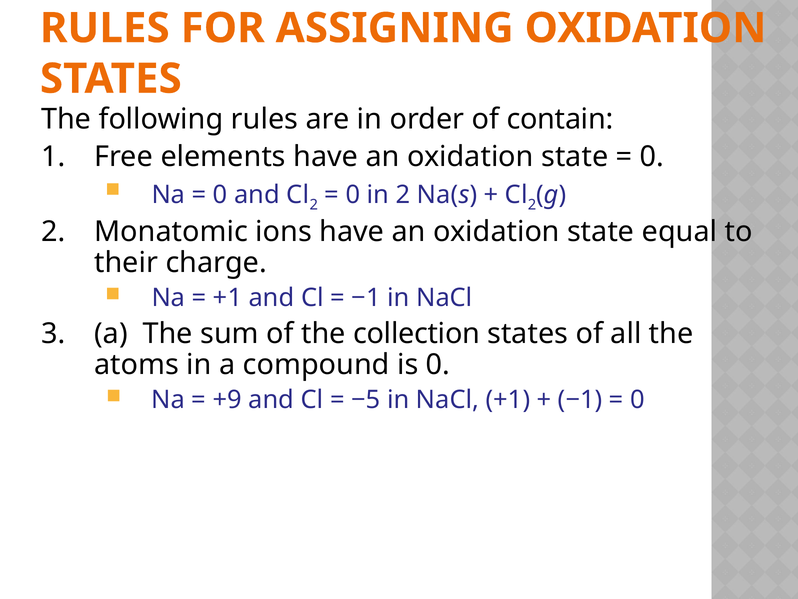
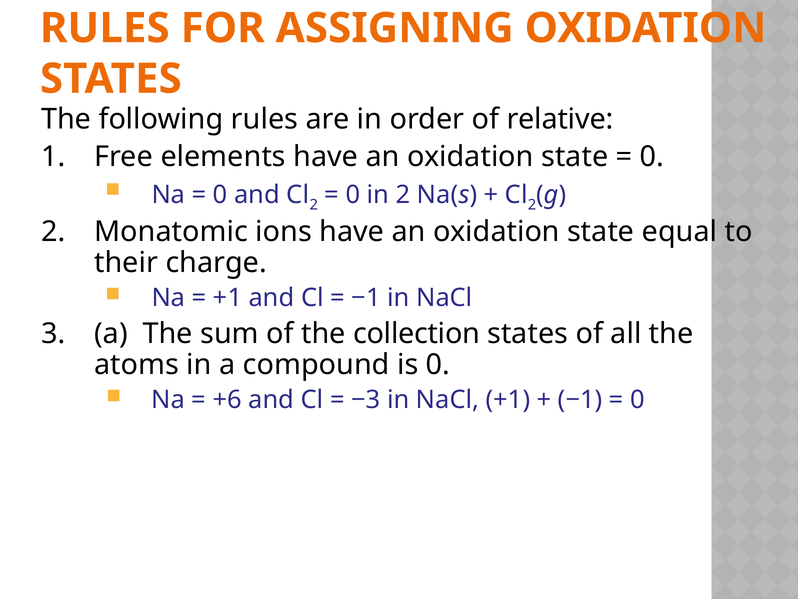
contain: contain -> relative (560, 119)
+9: +9 -> +6 (227, 399)
−5: −5 -> −3 (366, 399)
